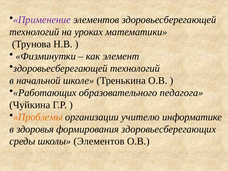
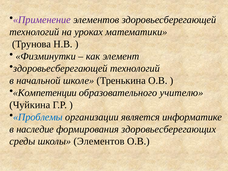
Работающих: Работающих -> Компетенции (45, 93)
педагога: педагога -> учителю (182, 93)
Проблемы colour: orange -> blue (38, 117)
учителю: учителю -> является (140, 117)
здоровья: здоровья -> наследие (35, 129)
